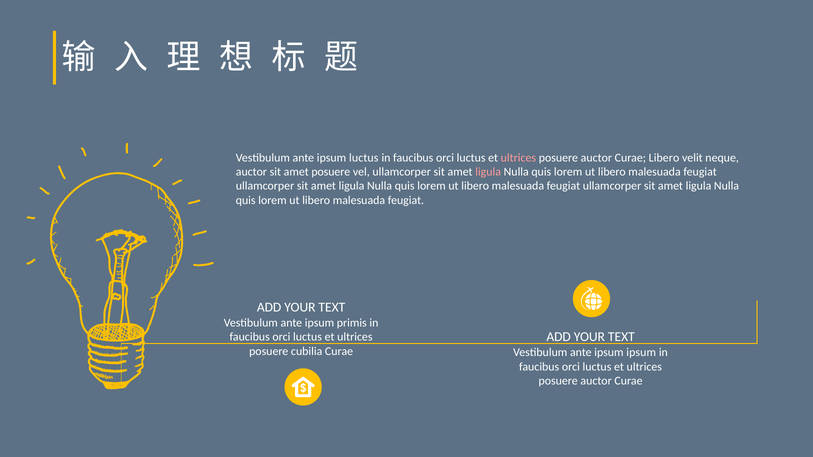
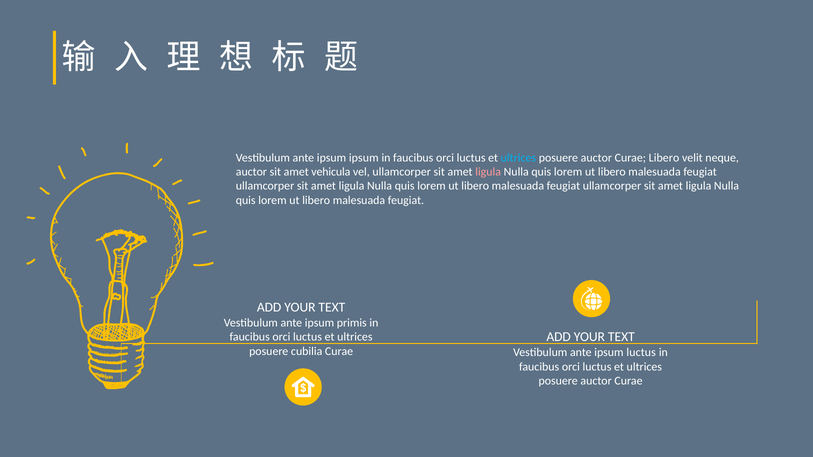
ipsum luctus: luctus -> ipsum (364, 158)
ultrices colour: pink -> light blue (518, 158)
amet posuere: posuere -> vehicula (331, 172)
ipsum ipsum: ipsum -> luctus (641, 353)
